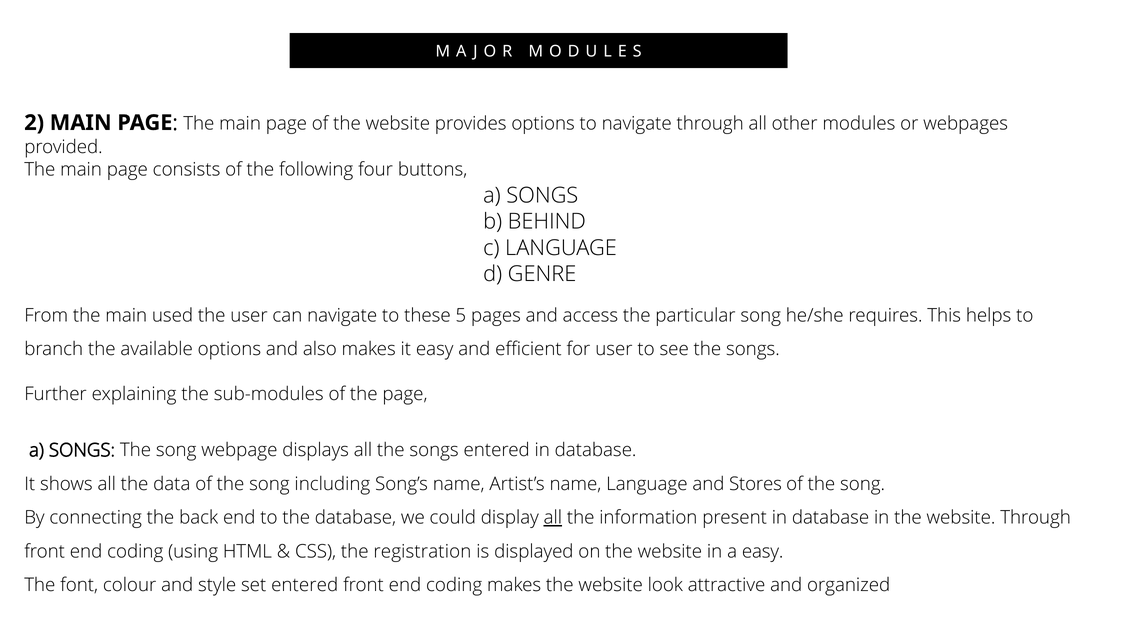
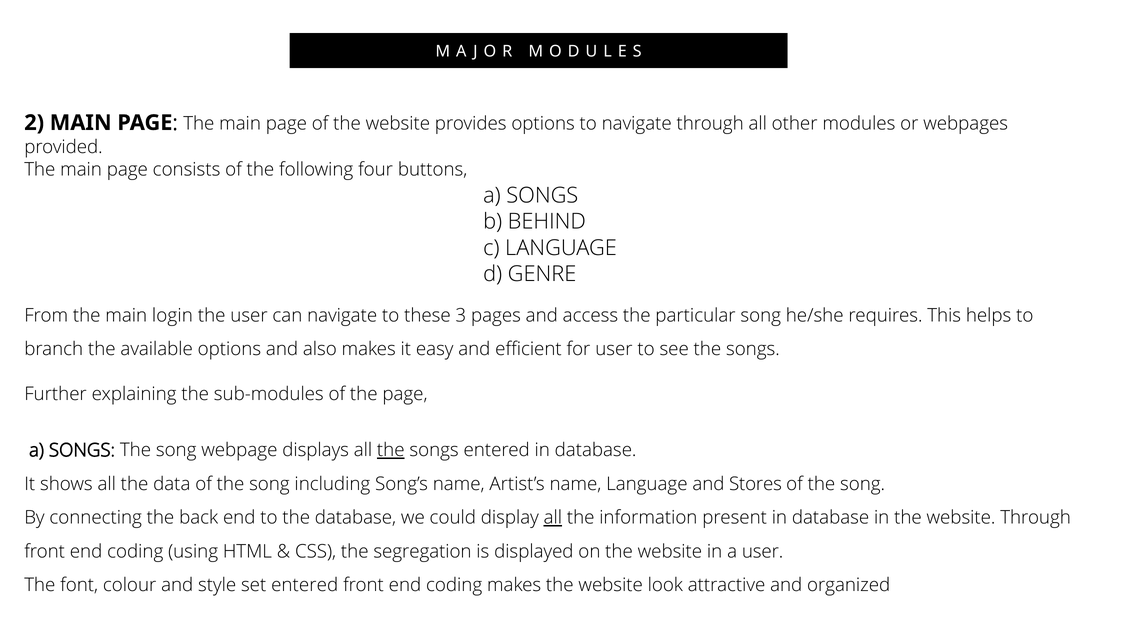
used: used -> login (172, 316)
5: 5 -> 3 (461, 316)
the underline: none -> present (391, 450)
registration: registration -> segregation (422, 552)
a easy: easy -> user (763, 552)
